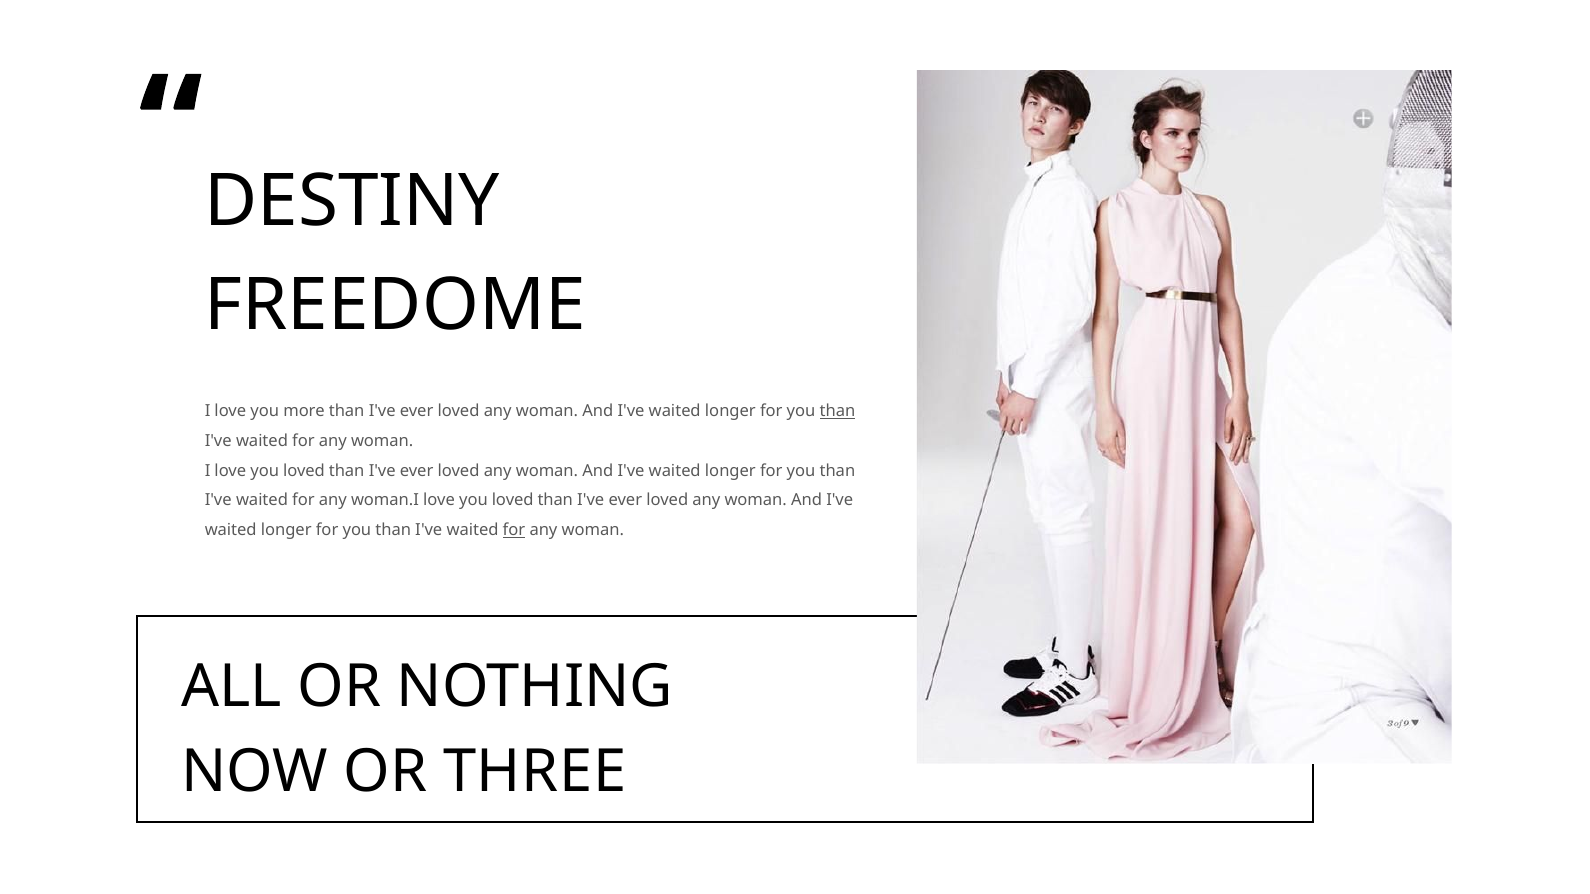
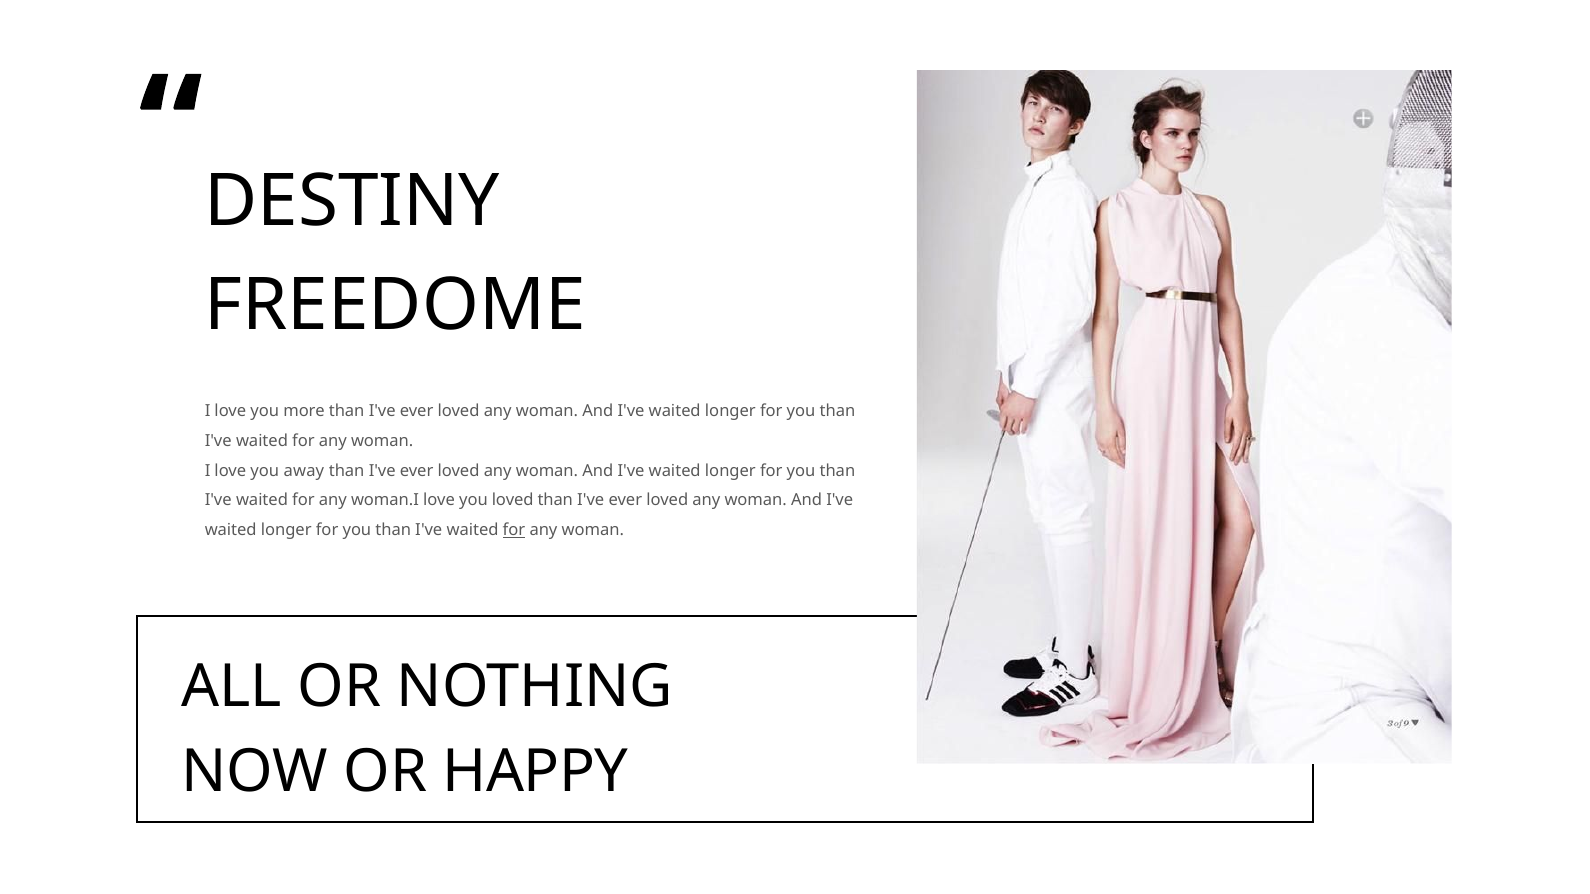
than underline: present -> none (837, 411)
I love you loved: loved -> away (304, 471)
THREE: THREE -> HAPPY (535, 772)
